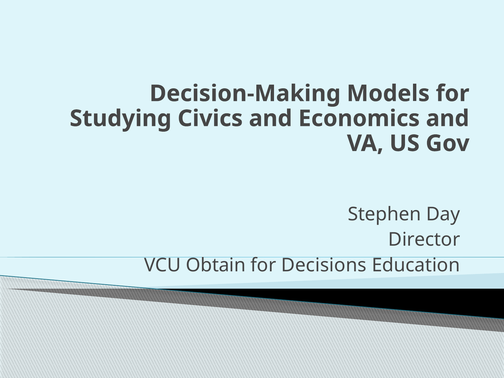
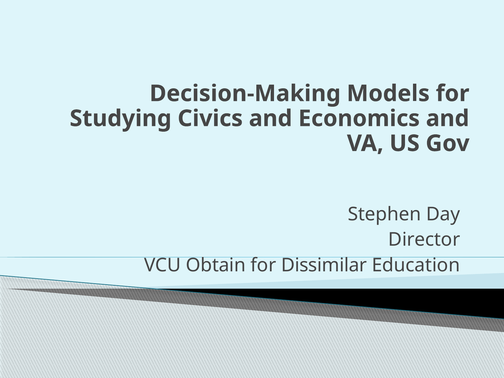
Decisions: Decisions -> Dissimilar (324, 265)
